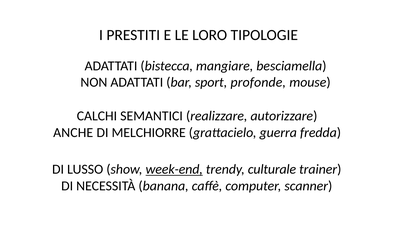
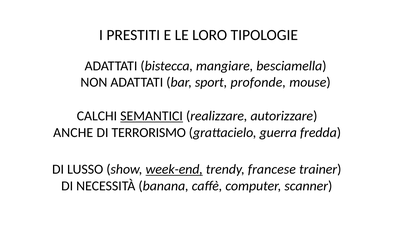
SEMANTICI underline: none -> present (152, 116)
MELCHIORRE: MELCHIORRE -> TERRORISMO (149, 133)
culturale: culturale -> francese (272, 170)
